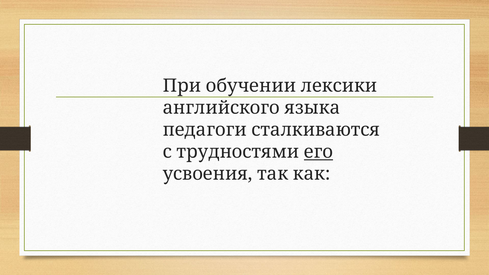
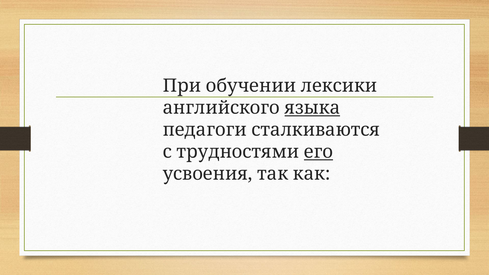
языка underline: none -> present (312, 108)
